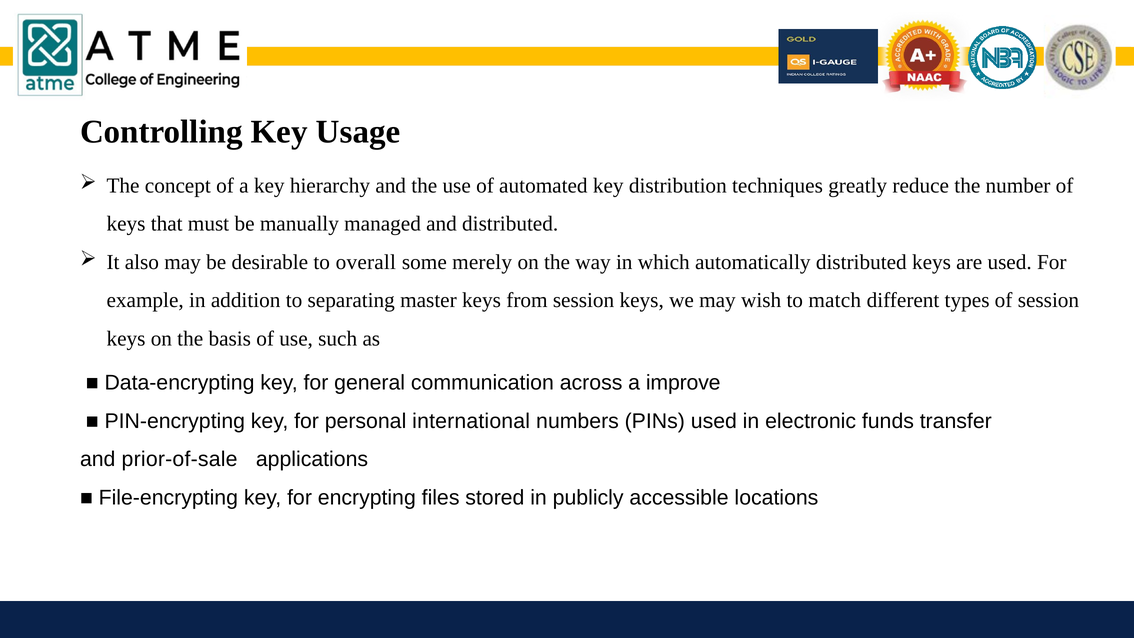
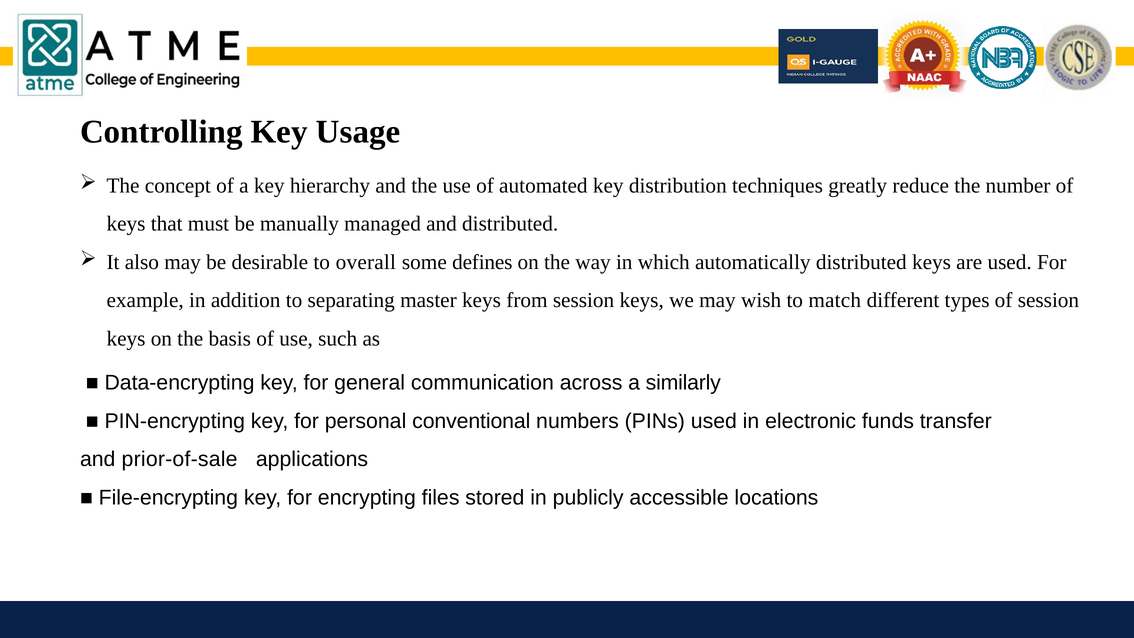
merely: merely -> defines (482, 262)
improve: improve -> similarly (683, 383)
international: international -> conventional (471, 421)
